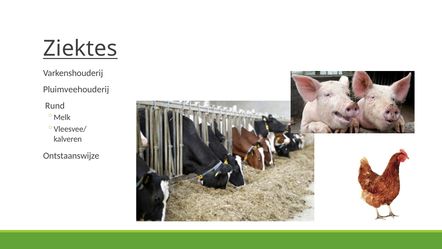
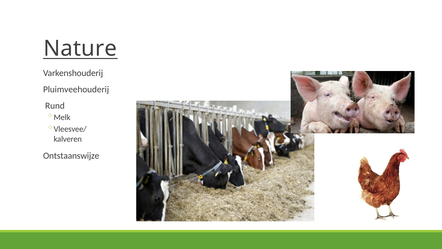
Ziektes: Ziektes -> Nature (80, 48)
